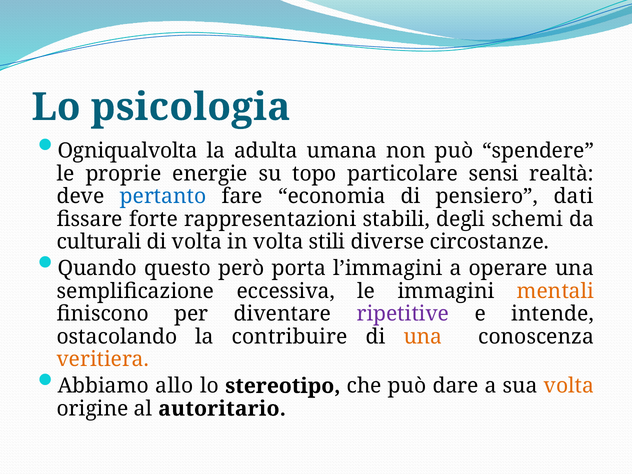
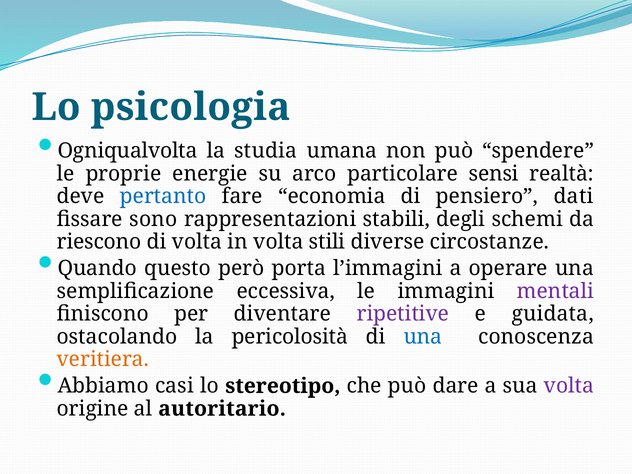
adulta: adulta -> studia (266, 151)
topo: topo -> arco (314, 174)
forte: forte -> sono (153, 219)
culturali: culturali -> riescono (99, 242)
mentali colour: orange -> purple (555, 291)
intende: intende -> guidata (553, 314)
contribuire: contribuire -> pericolosità (290, 337)
una colour: orange -> blue (423, 337)
allo: allo -> casi (174, 386)
volta colour: orange -> purple (569, 386)
